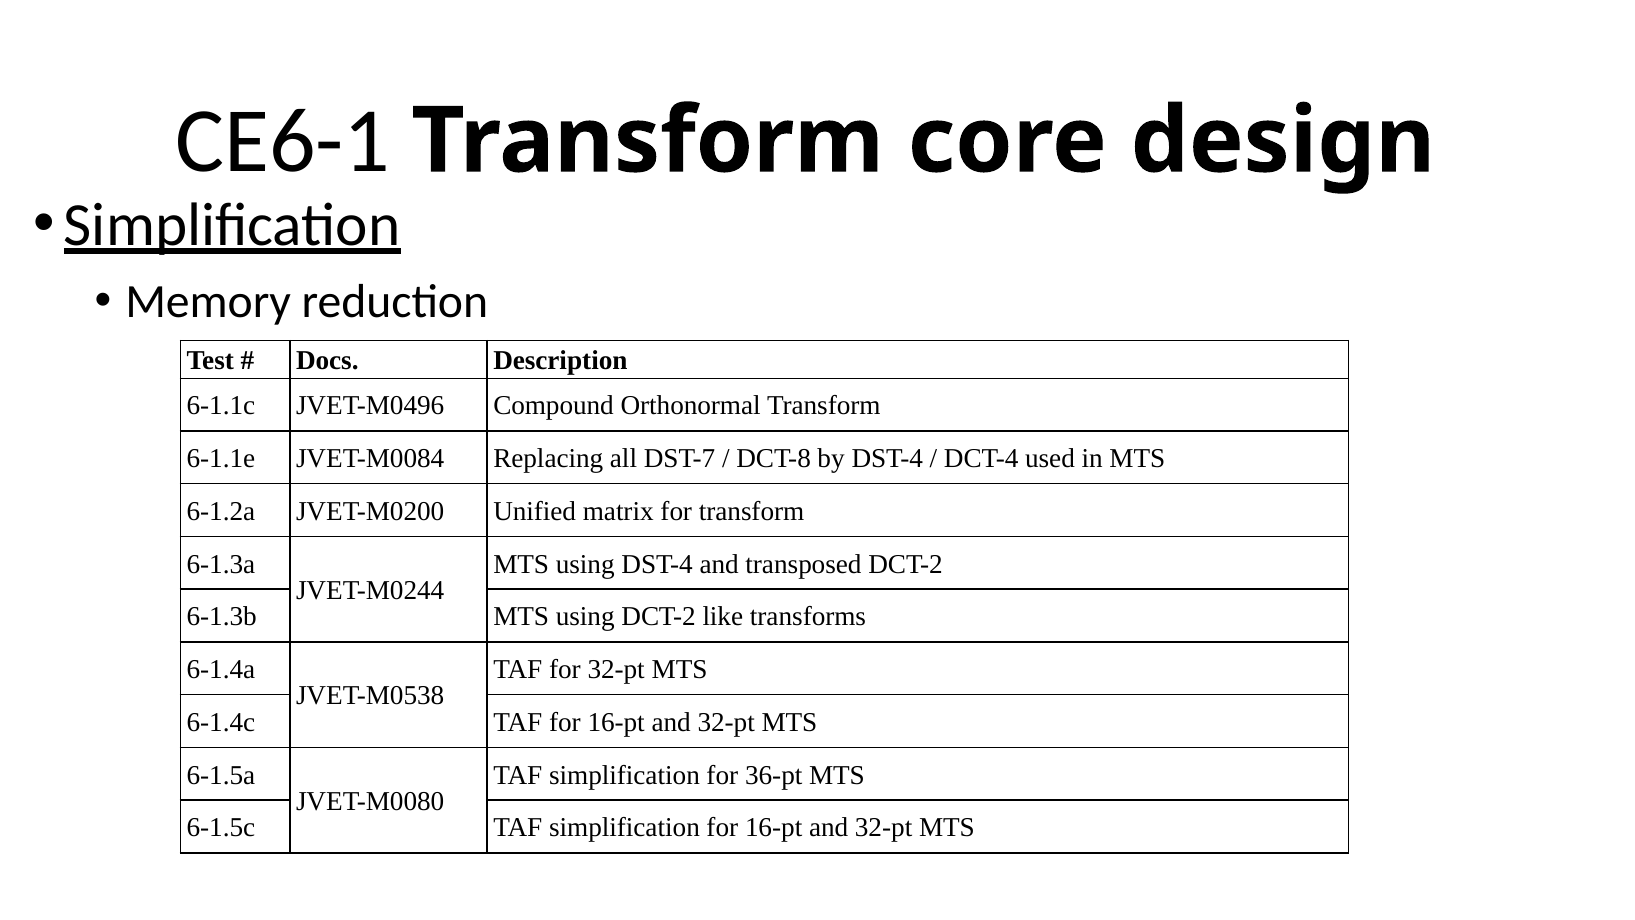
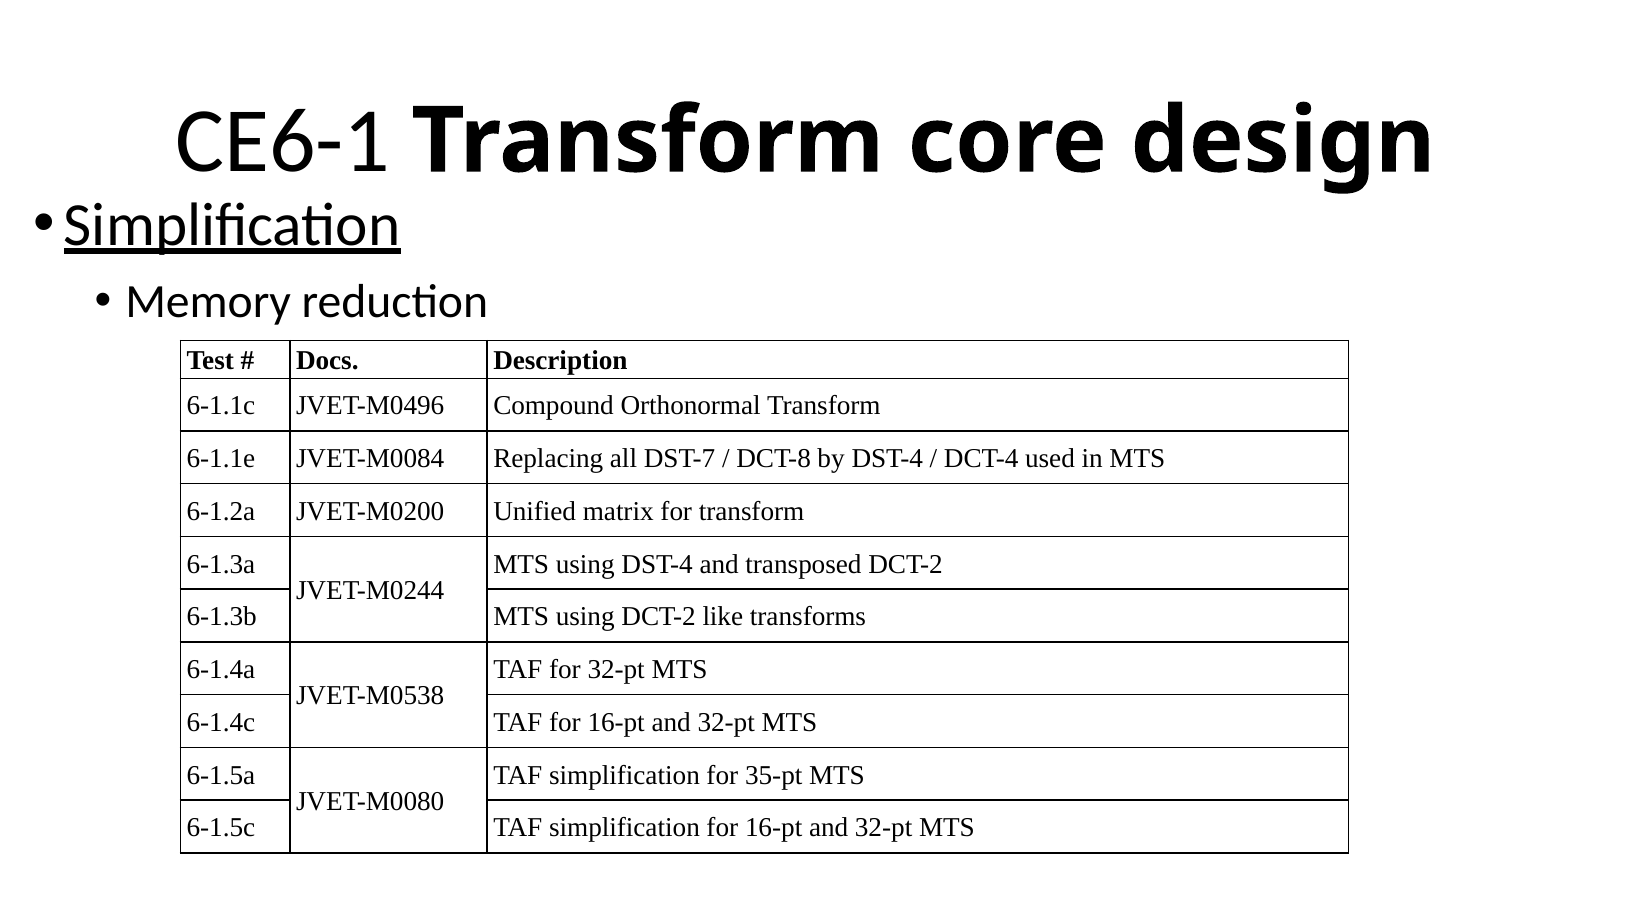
36-pt: 36-pt -> 35-pt (774, 775)
